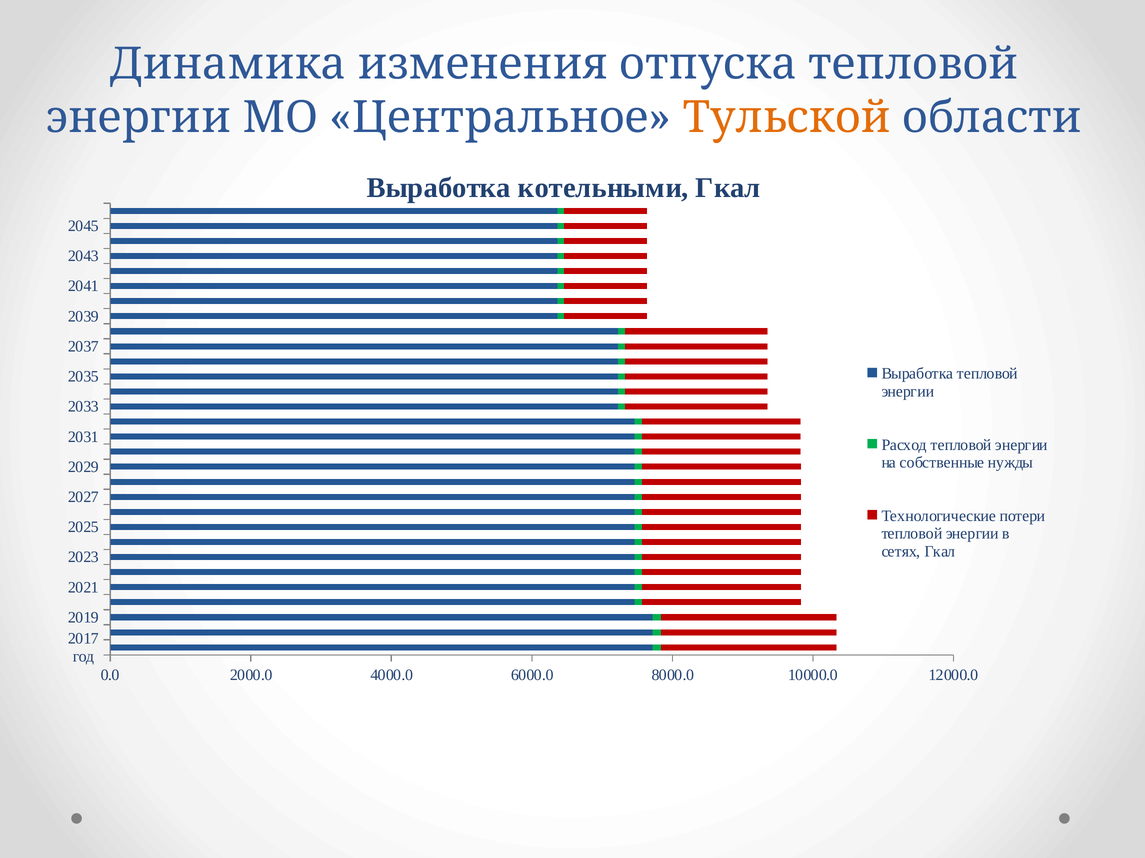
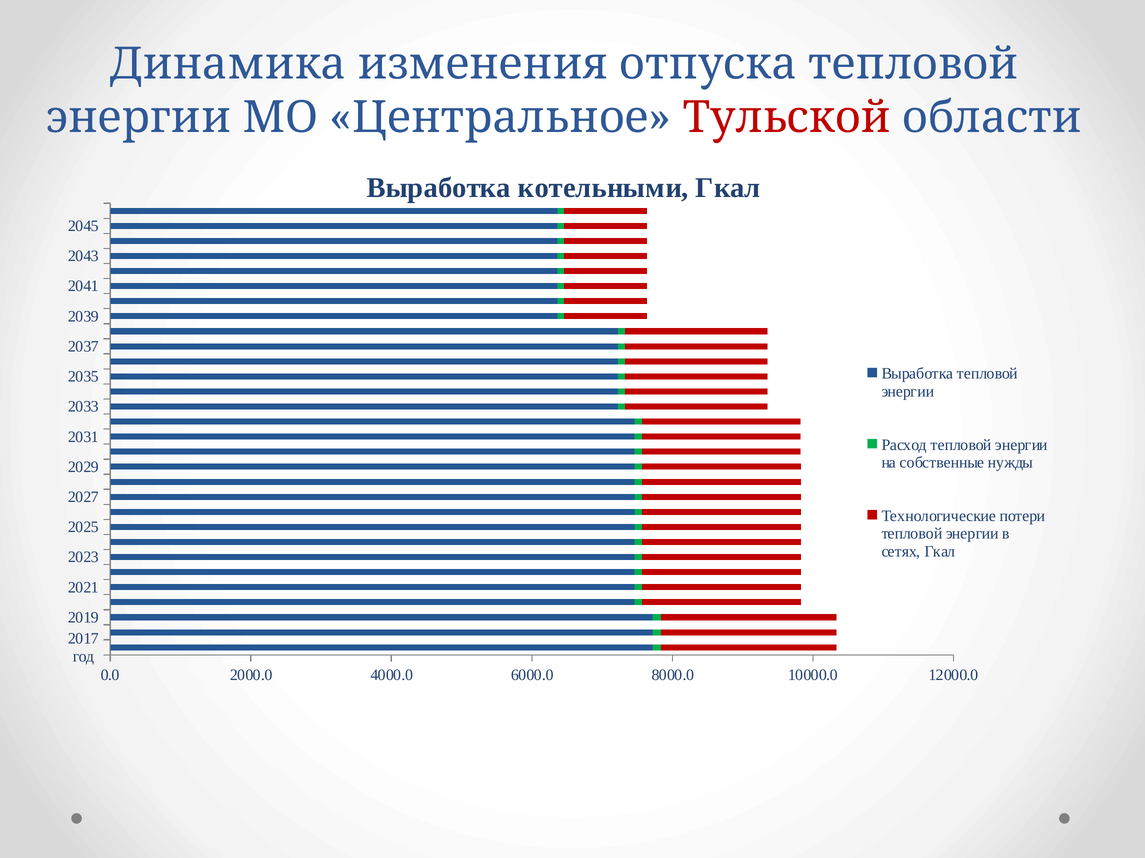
Тульской colour: orange -> red (787, 118)
